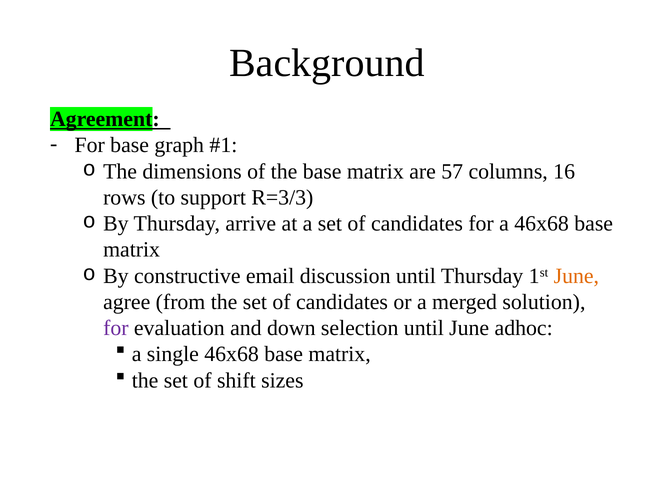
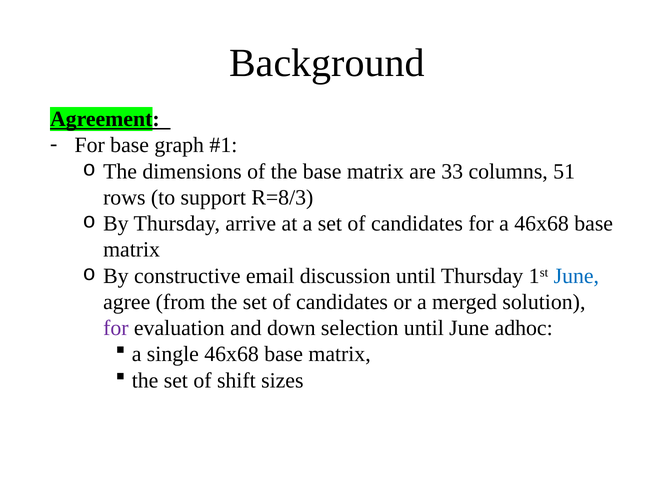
57: 57 -> 33 (452, 172)
16: 16 -> 51 (564, 172)
R=3/3: R=3/3 -> R=8/3 (282, 198)
June colour: orange -> blue (576, 276)
